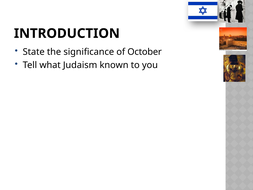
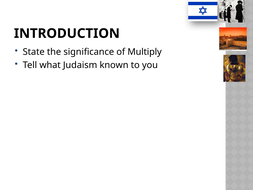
October: October -> Multiply (145, 52)
